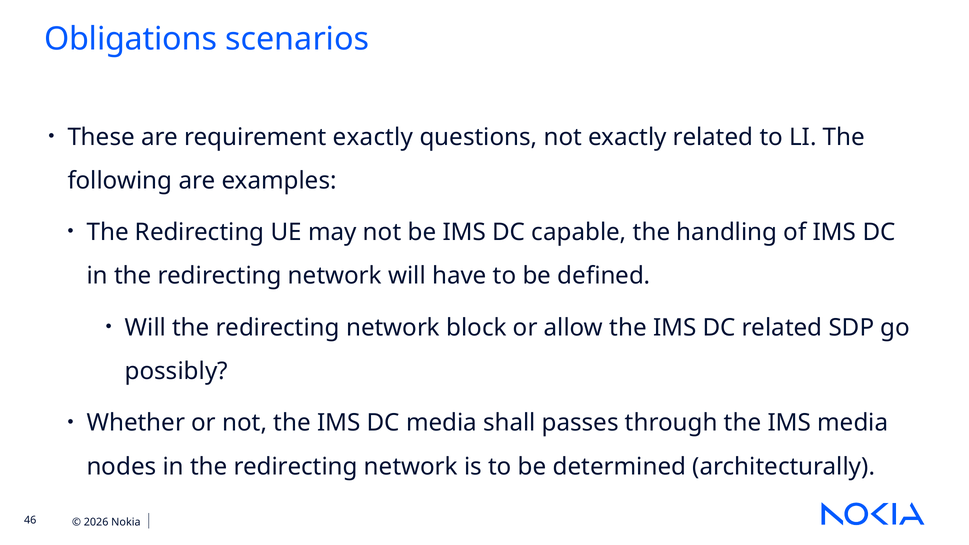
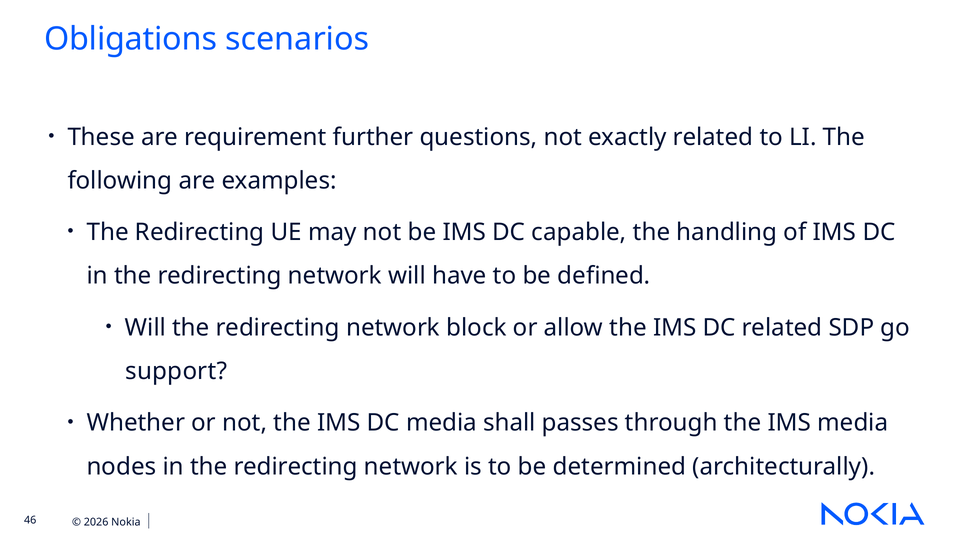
requirement exactly: exactly -> further (373, 137)
possibly: possibly -> support (176, 371)
